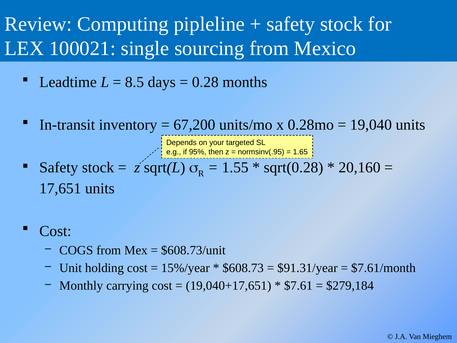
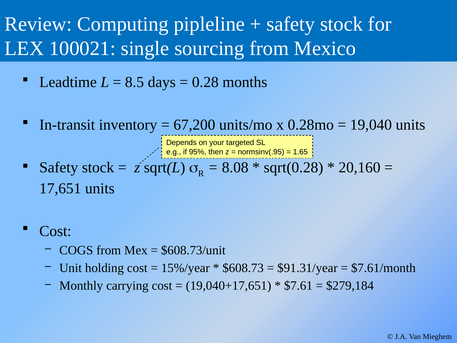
1.55: 1.55 -> 8.08 (235, 167)
